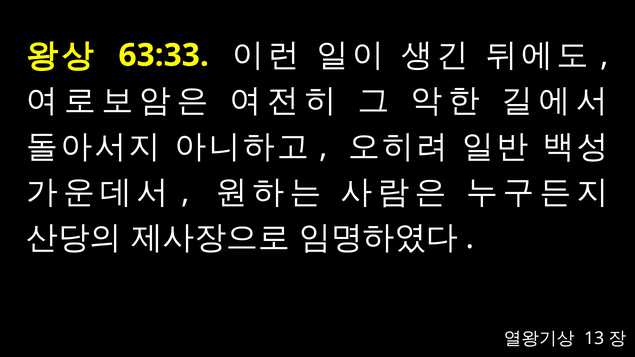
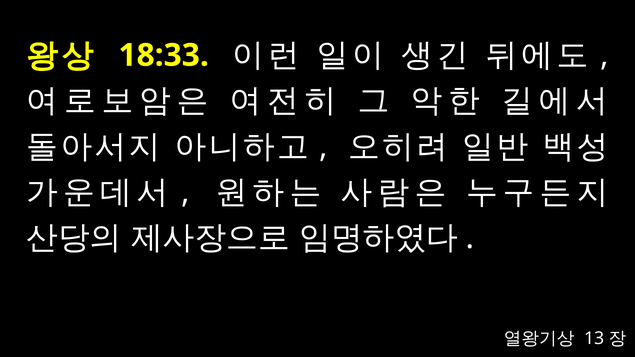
63:33: 63:33 -> 18:33 (164, 55)
